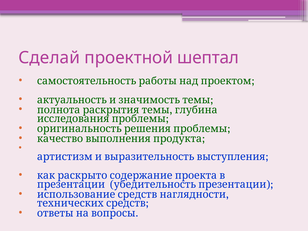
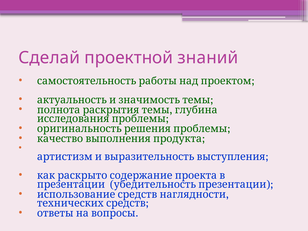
шептал: шептал -> знаний (208, 58)
